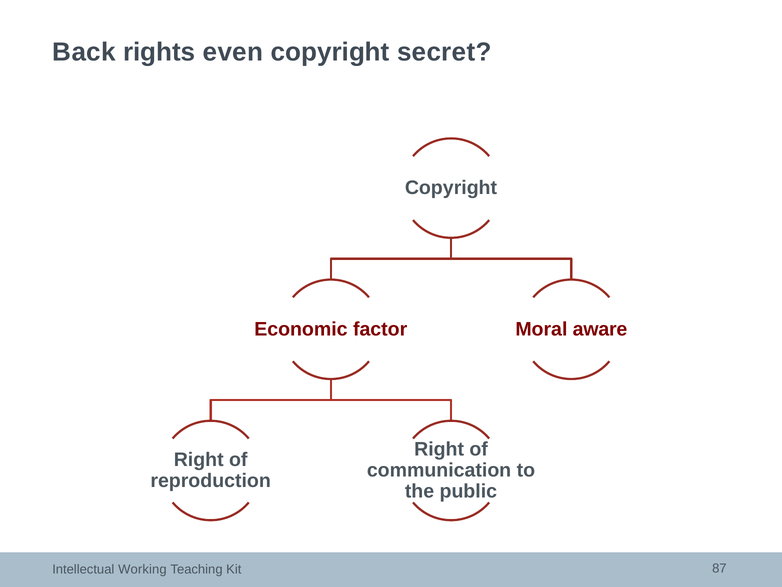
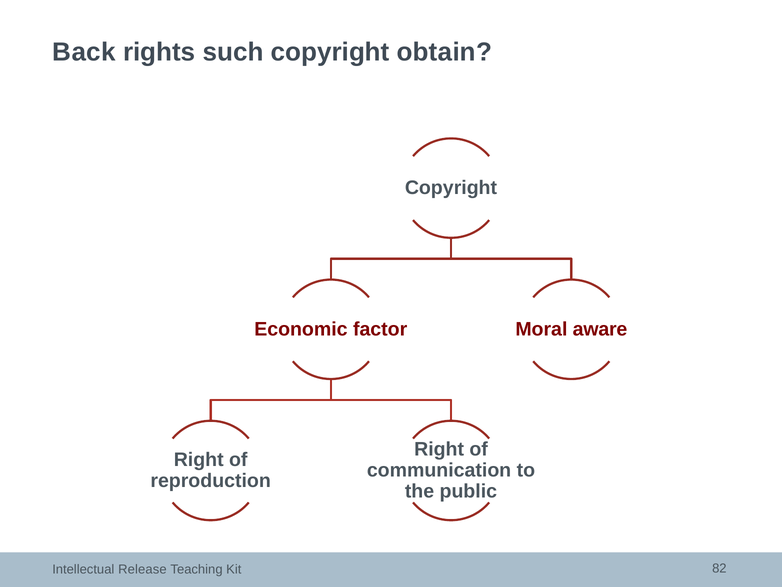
even: even -> such (233, 52)
secret: secret -> obtain (444, 52)
Working: Working -> Release (142, 569)
87: 87 -> 82 (719, 568)
